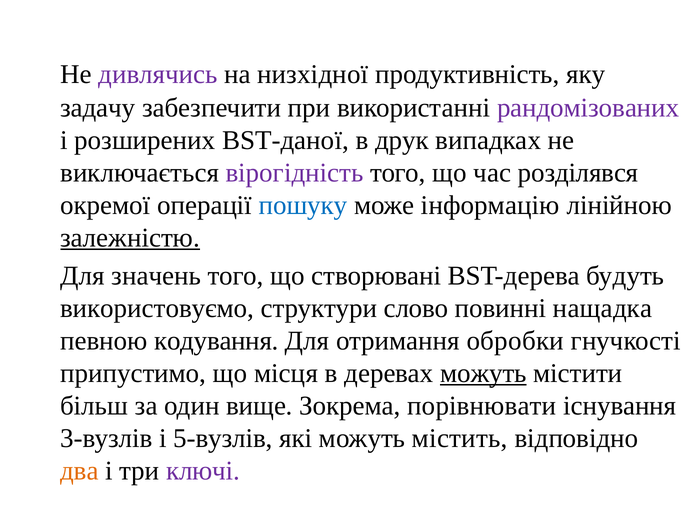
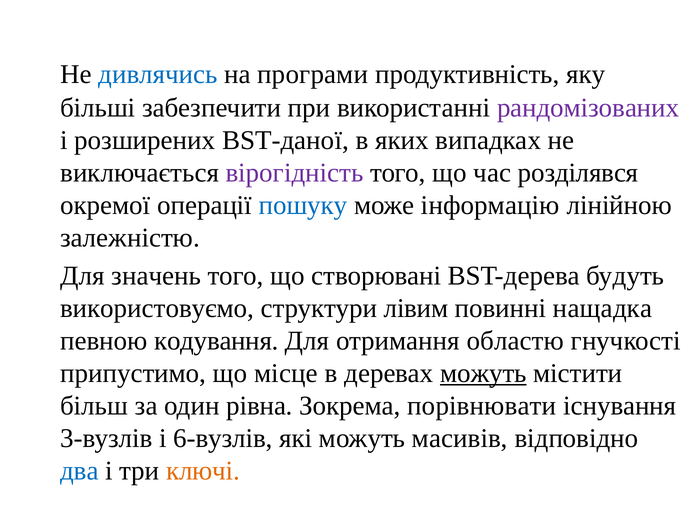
дивлячись colour: purple -> blue (158, 74)
низхідної: низхідної -> програми (313, 74)
задачу: задачу -> більші (98, 108)
друк: друк -> яких (402, 140)
залежністю underline: present -> none (130, 238)
слово: слово -> лівим (416, 308)
обробки: обробки -> областю (515, 341)
місця: місця -> місце (286, 373)
вище: вище -> рівна (260, 406)
5-вузлів: 5-вузлів -> 6-вузлів (223, 438)
містить: містить -> масивів (460, 438)
два colour: orange -> blue (79, 471)
ключі colour: purple -> orange (203, 471)
